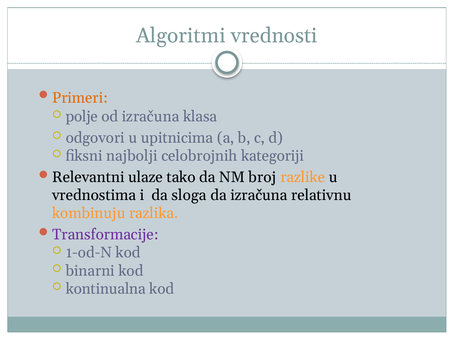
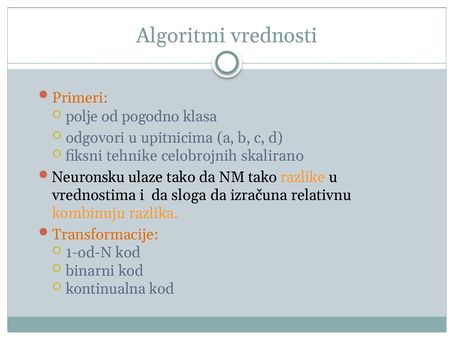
od izračuna: izračuna -> pogodno (151, 117)
najbolji: najbolji -> tehnike (132, 156)
kategoriji: kategoriji -> skalirano (272, 156)
Relevantni: Relevantni -> Neuronsku (88, 177)
NM broj: broj -> tako (263, 177)
Transformacije colour: purple -> orange (105, 235)
